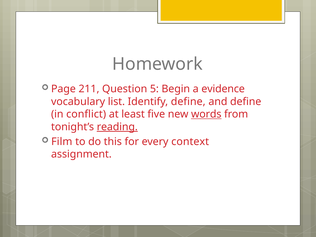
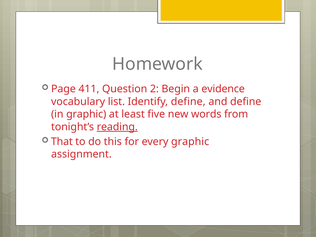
211: 211 -> 411 (89, 89)
5: 5 -> 2 (154, 89)
in conflict: conflict -> graphic (86, 114)
words underline: present -> none (206, 114)
Film: Film -> That (62, 142)
every context: context -> graphic (190, 142)
